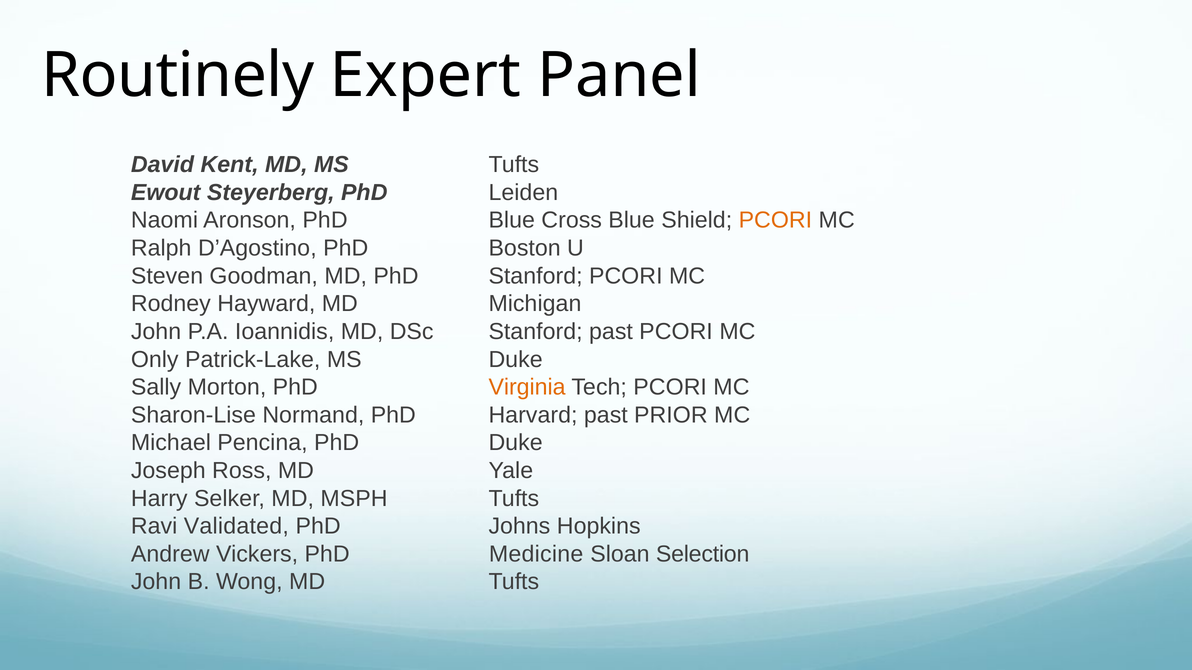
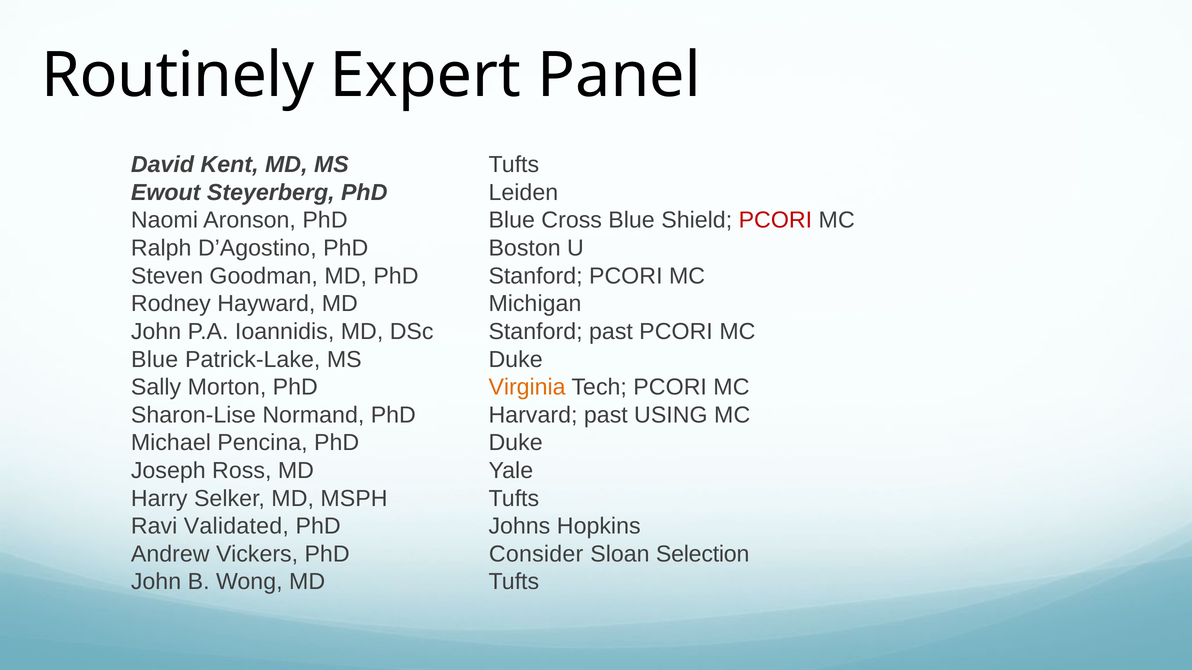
PCORI colour: orange -> red (775, 221)
Only: Only -> Blue (155, 360)
PRIOR: PRIOR -> USING (671, 415)
Medicine: Medicine -> Consider (536, 554)
